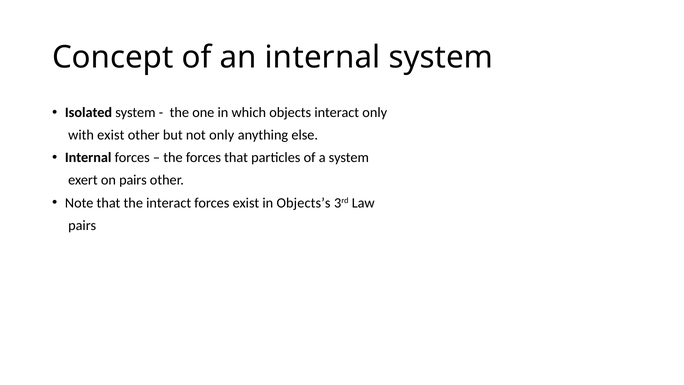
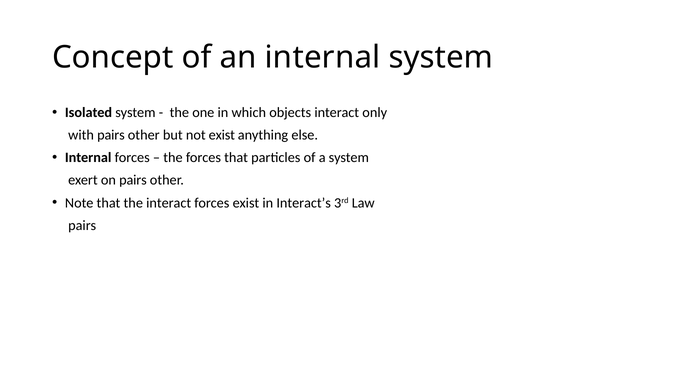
with exist: exist -> pairs (111, 135)
not only: only -> exist (222, 135)
Objects’s: Objects’s -> Interact’s (304, 203)
